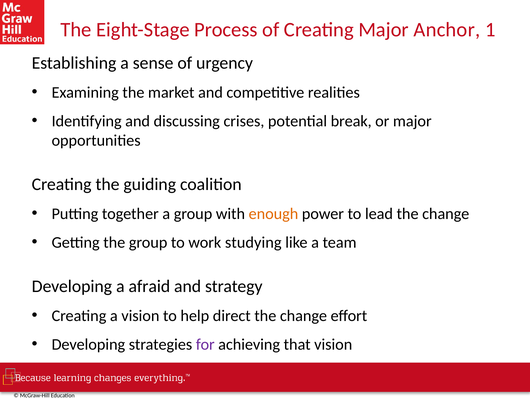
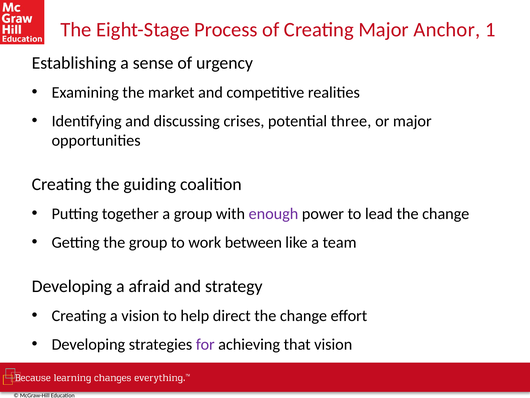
break: break -> three (351, 121)
enough colour: orange -> purple (273, 214)
studying: studying -> between (253, 242)
